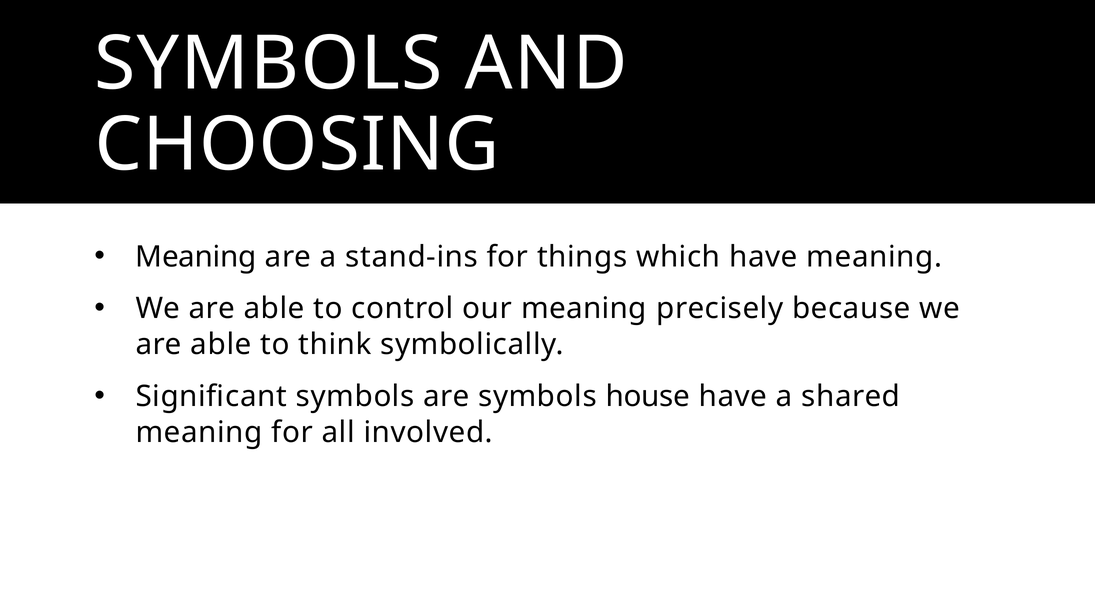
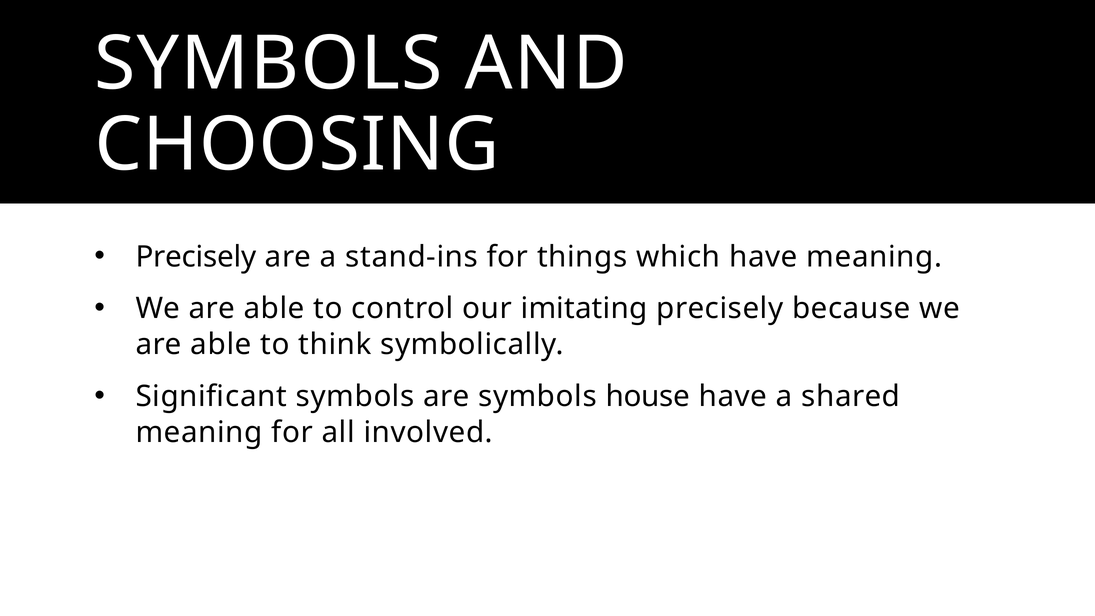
Meaning: Meaning -> Precisely (196, 257)
our meaning: meaning -> imitating (584, 309)
